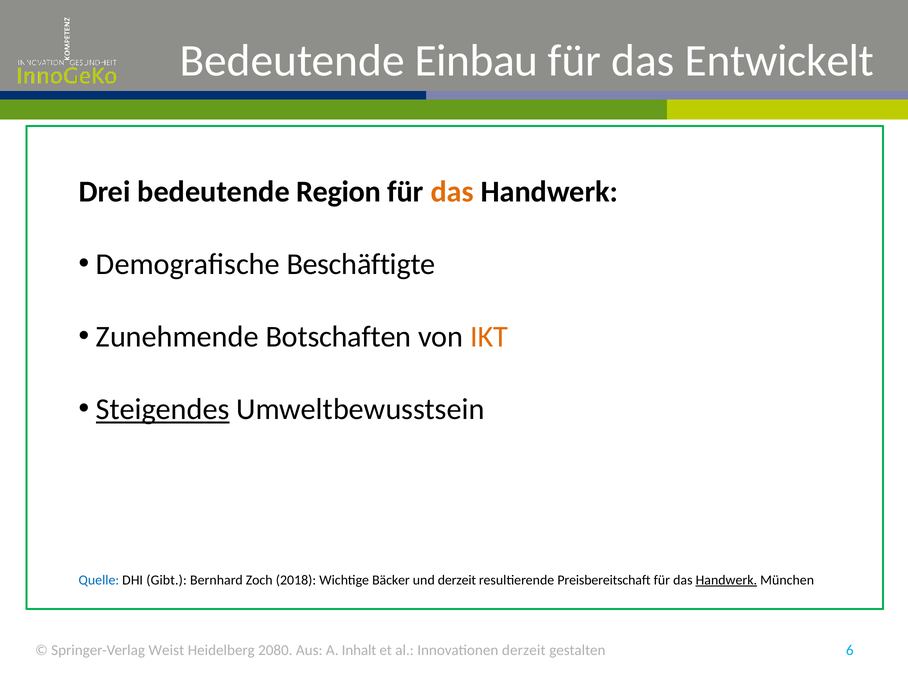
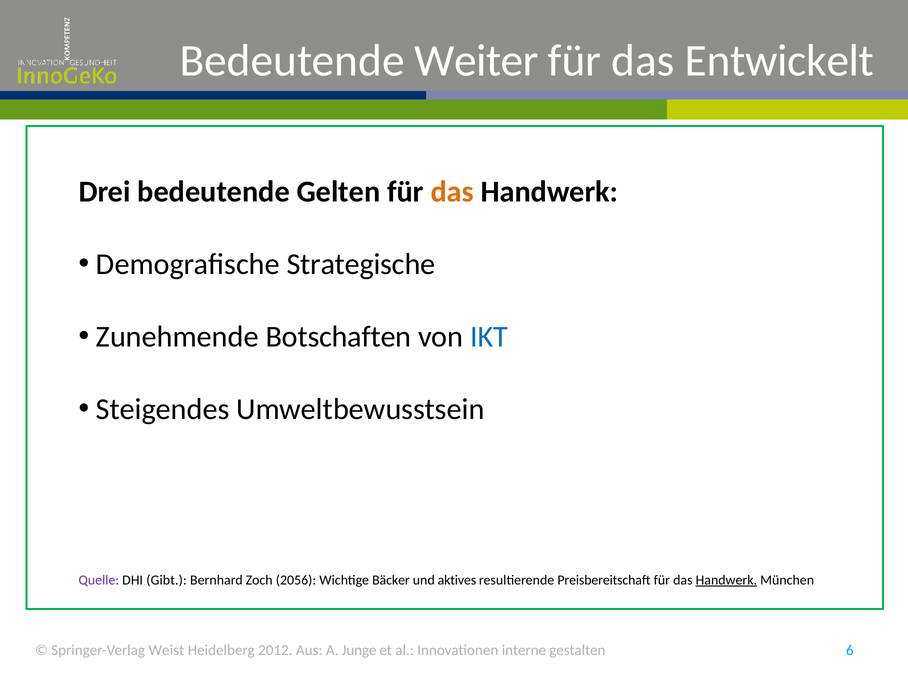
Einbau: Einbau -> Weiter (476, 61)
Region: Region -> Gelten (338, 192)
Beschäftigte: Beschäftigte -> Strategische (361, 264)
IKT colour: orange -> blue (489, 337)
Steigendes underline: present -> none (163, 409)
Quelle colour: blue -> purple (99, 580)
2018: 2018 -> 2056 (296, 580)
und derzeit: derzeit -> aktives (457, 580)
2080: 2080 -> 2012 (275, 650)
Inhalt: Inhalt -> Junge (359, 650)
Innovationen derzeit: derzeit -> interne (524, 650)
